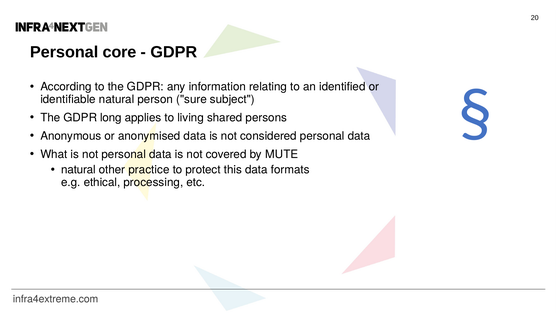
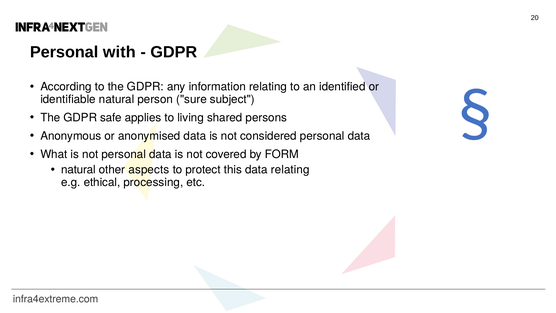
core: core -> with (119, 52)
long: long -> safe (111, 118)
MUTE: MUTE -> FORM (282, 154)
practice: practice -> aspects (149, 170)
data formats: formats -> relating (290, 170)
